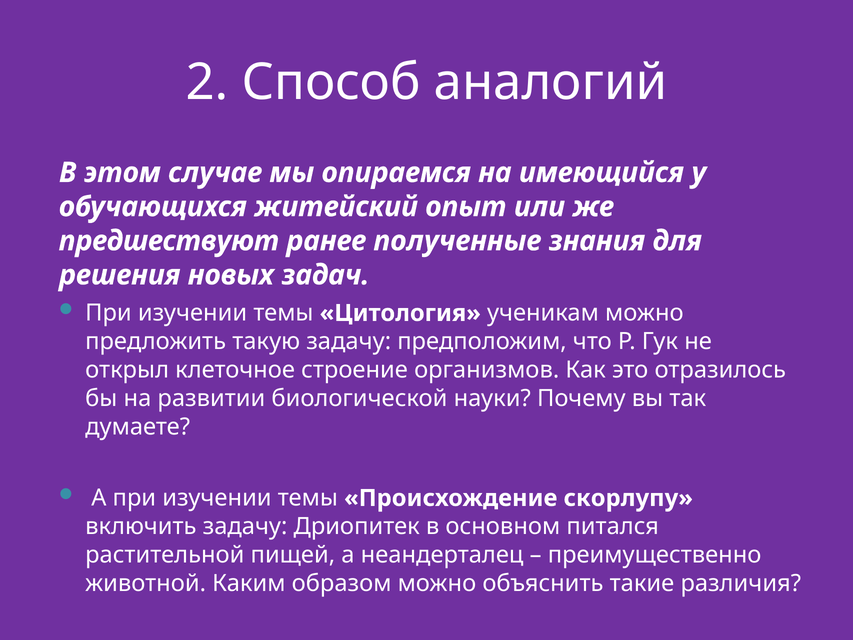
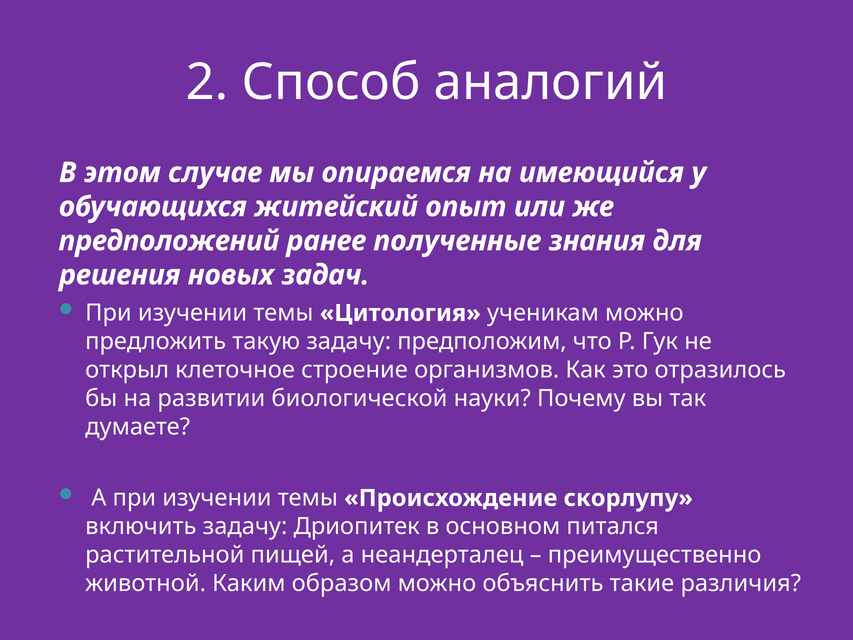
предшествуют: предшествуют -> предположений (169, 241)
